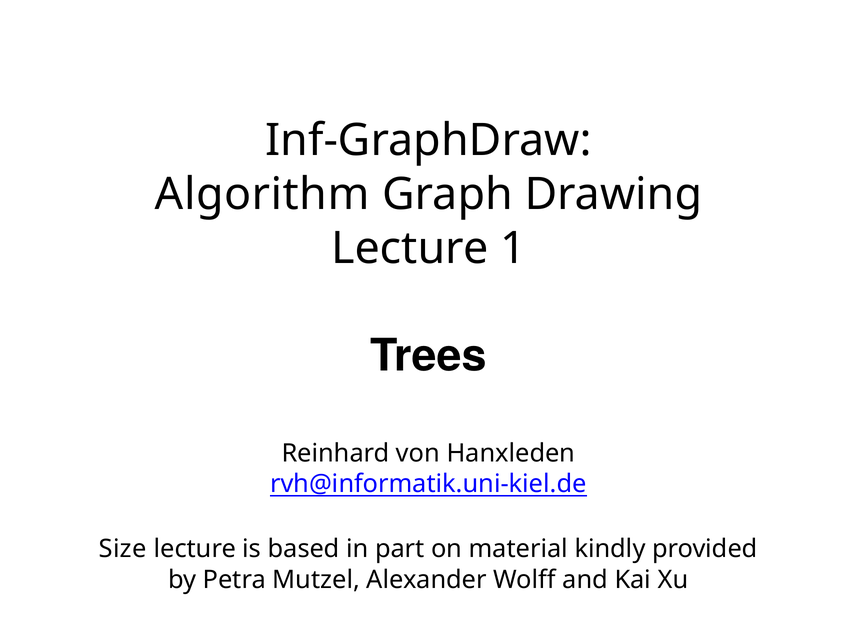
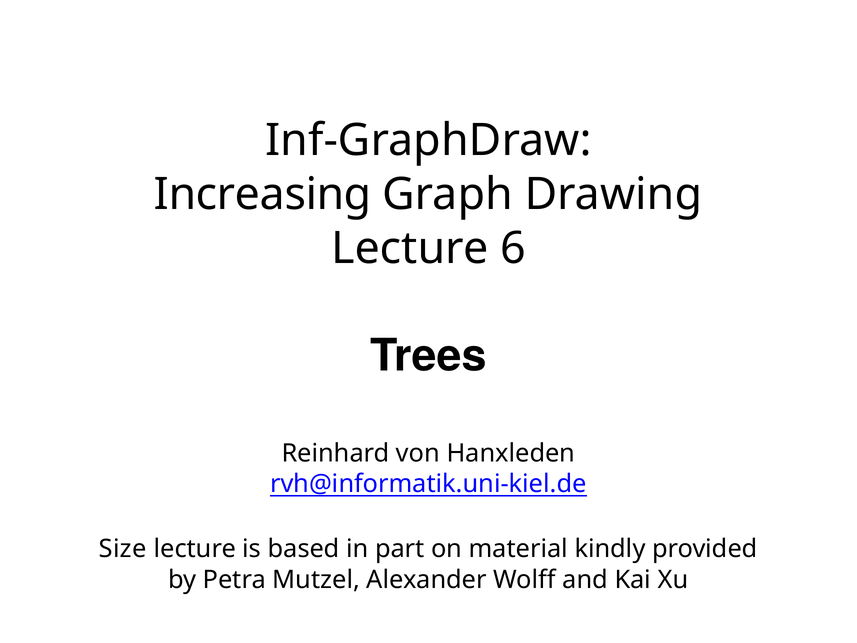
Algorithm: Algorithm -> Increasing (263, 194)
1: 1 -> 6 (513, 248)
